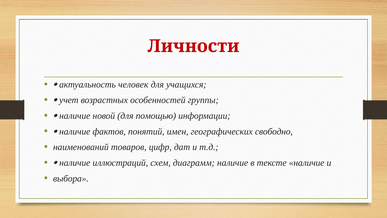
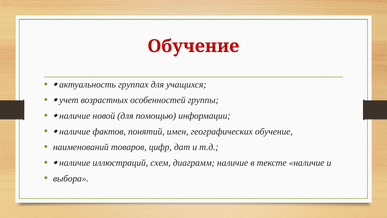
Личности: Личности -> Обучение (193, 46)
человек: человек -> группах (133, 84)
географических свободно: свободно -> обучение (274, 131)
